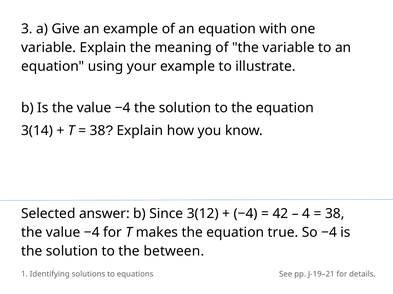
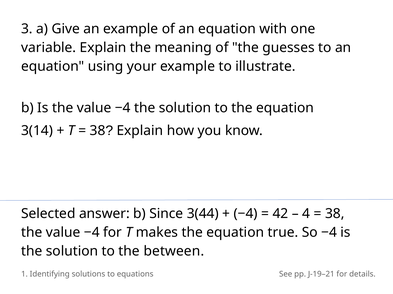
the variable: variable -> guesses (289, 48)
3(12: 3(12 -> 3(44 (203, 214)
